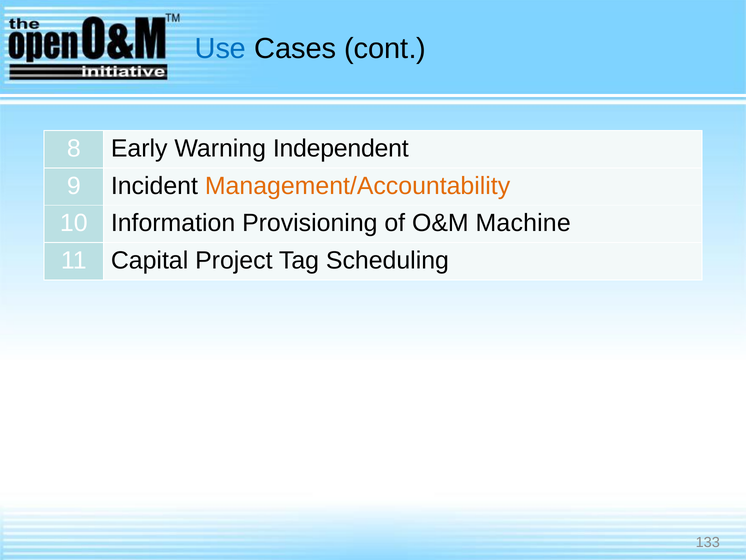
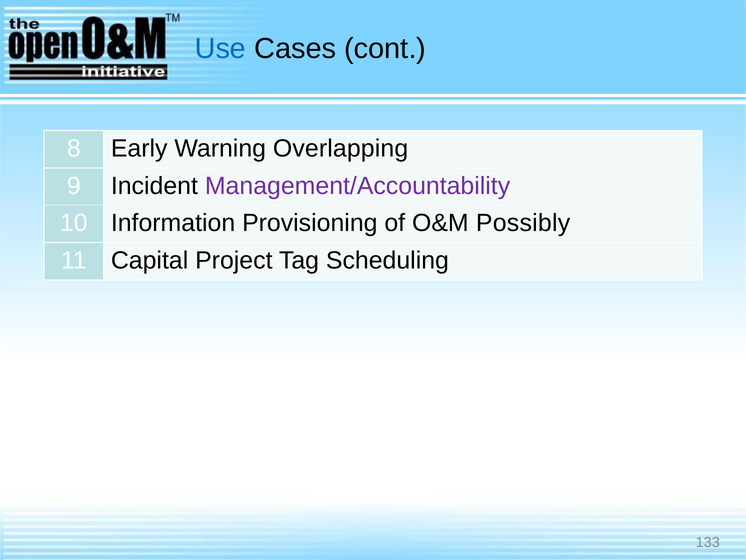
Independent: Independent -> Overlapping (341, 149)
Management/Accountability colour: orange -> purple (358, 186)
Machine: Machine -> Possibly (523, 223)
